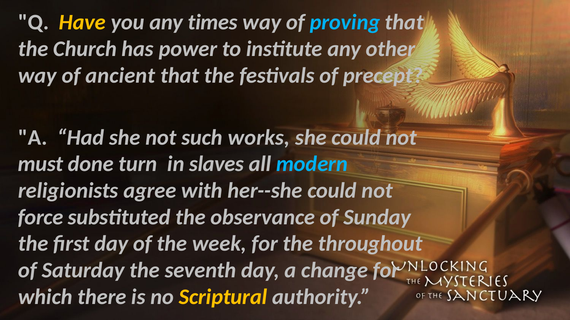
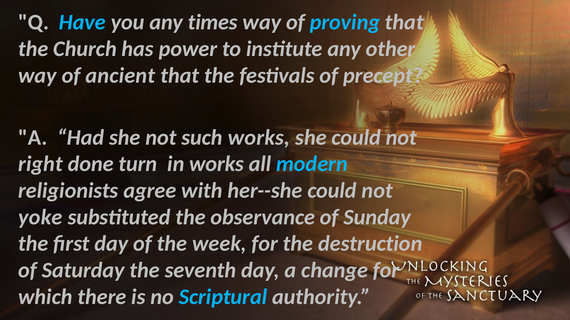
Have colour: yellow -> light blue (82, 22)
must: must -> right (40, 164)
in slaves: slaves -> works (217, 164)
force: force -> yoke (40, 217)
throughout: throughout -> destruction (370, 244)
Scriptural colour: yellow -> light blue (223, 297)
